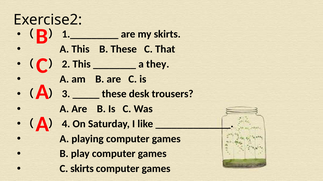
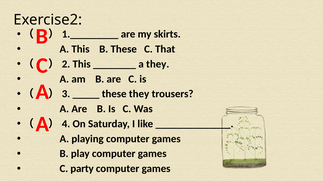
these desk: desk -> they (139, 94)
C skirts: skirts -> party (82, 169)
